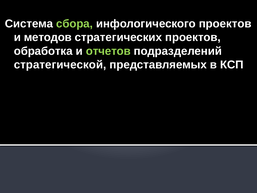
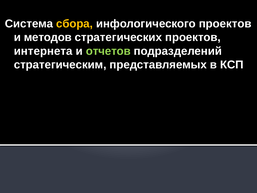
сбора colour: light green -> yellow (74, 24)
обработка: обработка -> интернета (43, 51)
стратегической: стратегической -> стратегическим (60, 65)
